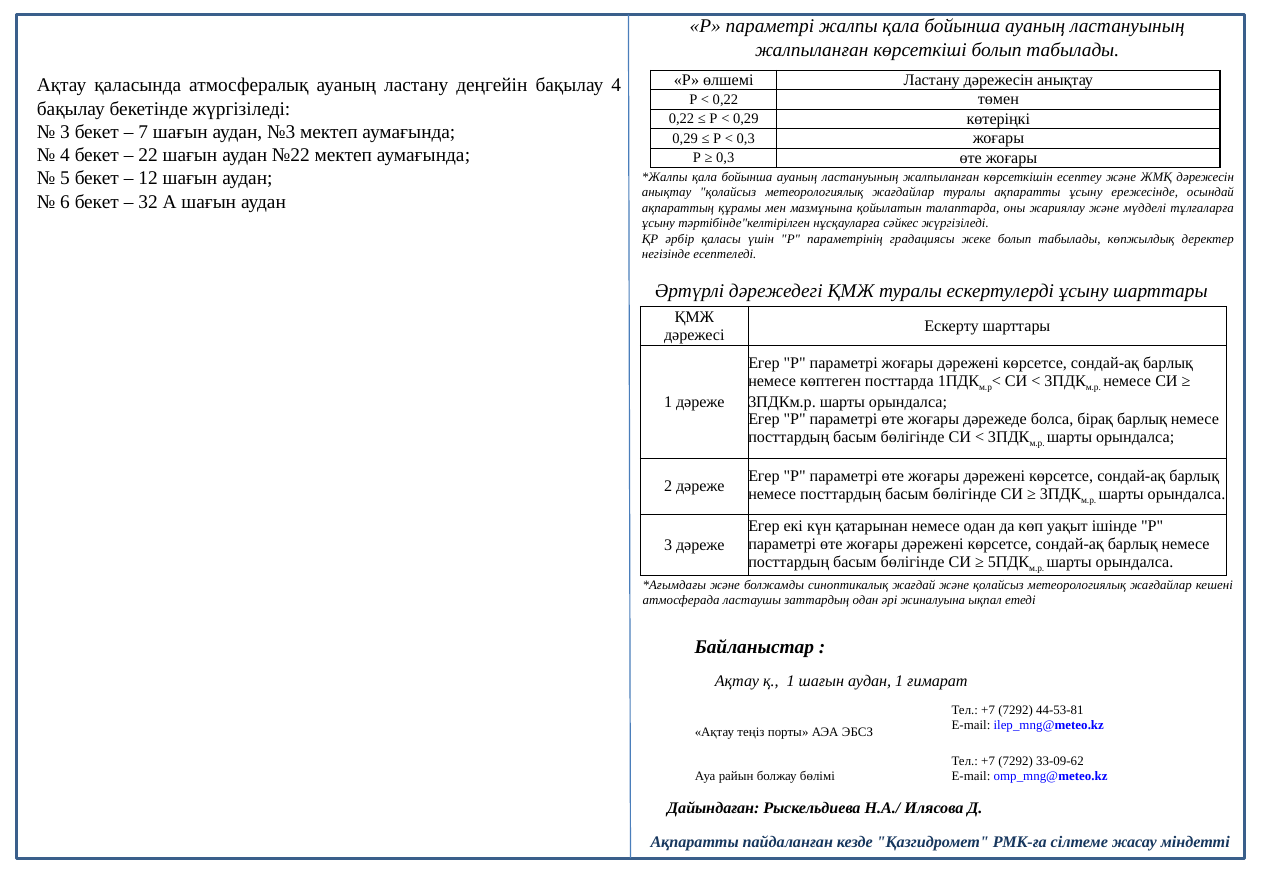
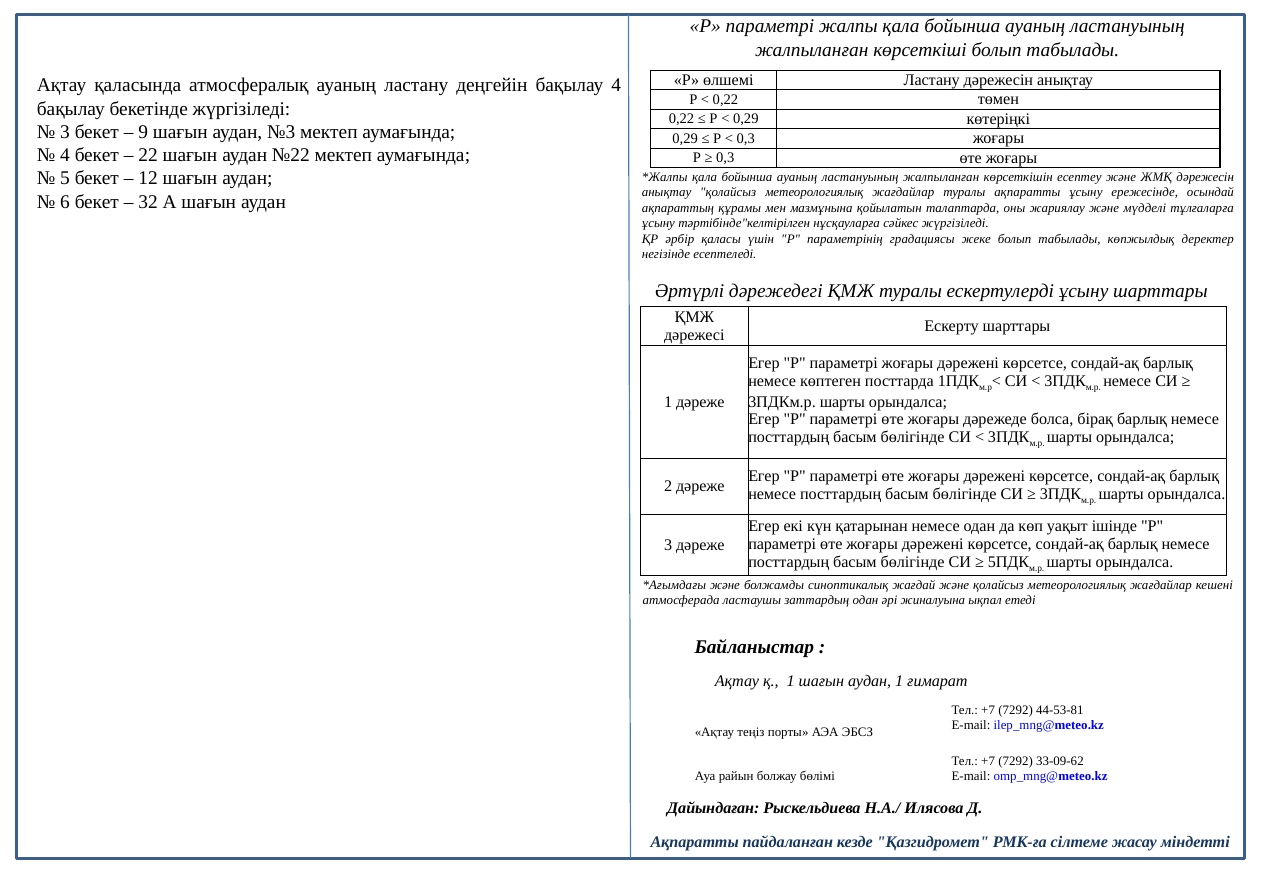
7: 7 -> 9 (143, 132)
